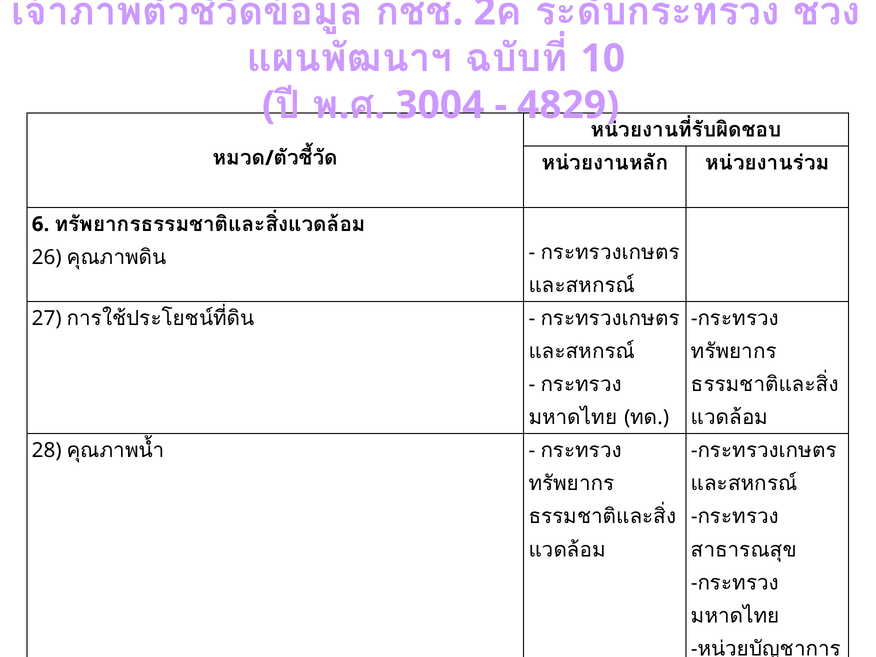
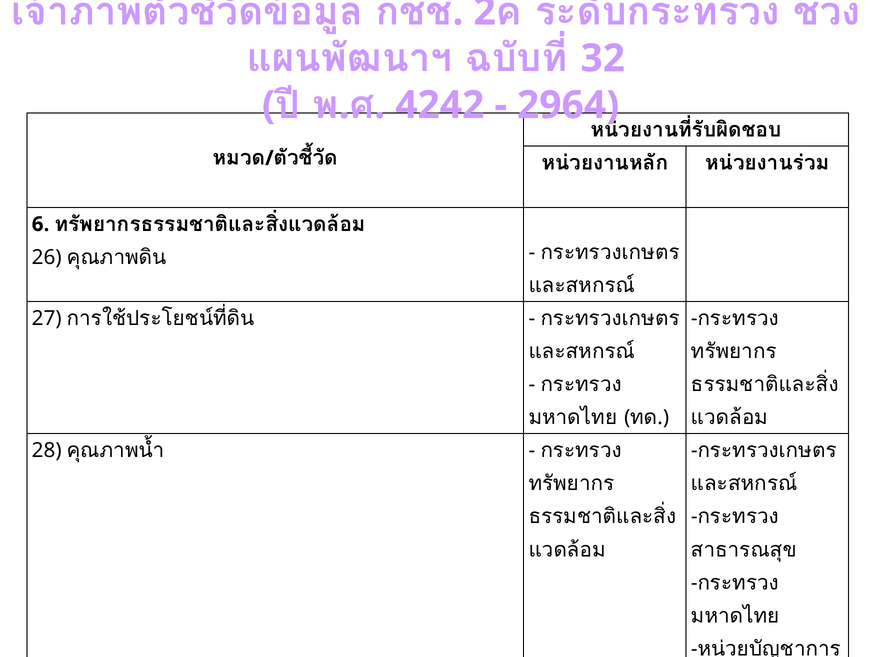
10: 10 -> 32 (603, 58)
3004: 3004 -> 4242 (440, 105)
4829: 4829 -> 2964 (568, 105)
